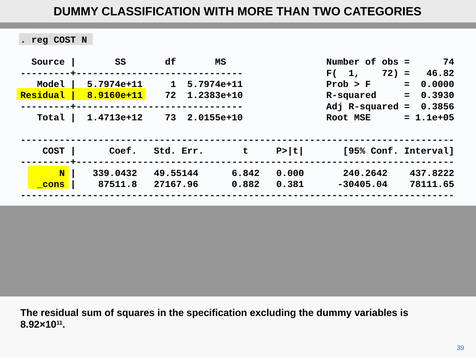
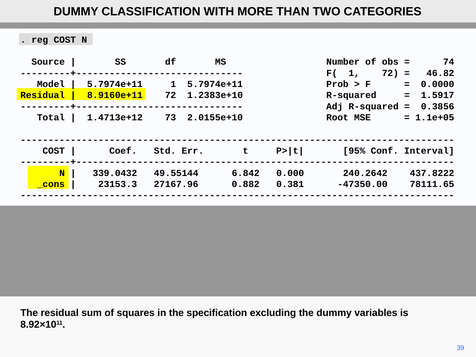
0.3930: 0.3930 -> 1.5917 (438, 95)
87511.8: 87511.8 -> 23153.3 (118, 184)
-30405.04: -30405.04 -> -47350.00 (362, 184)
